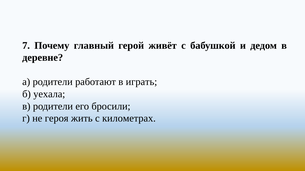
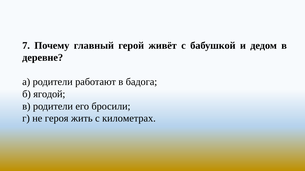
играть: играть -> бадога (141, 82)
уехала: уехала -> ягодой (49, 94)
